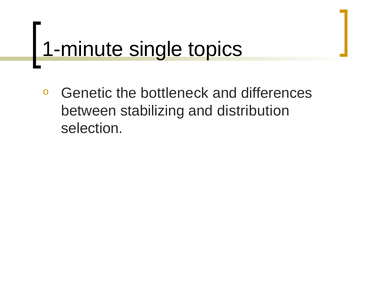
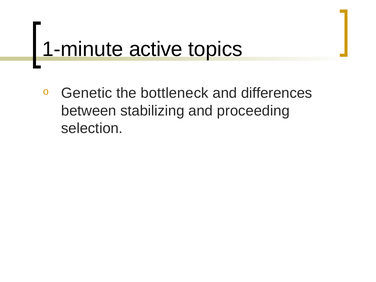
single: single -> active (156, 49)
distribution: distribution -> proceeding (253, 111)
